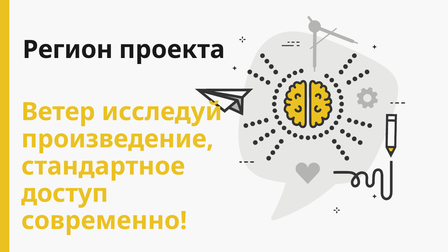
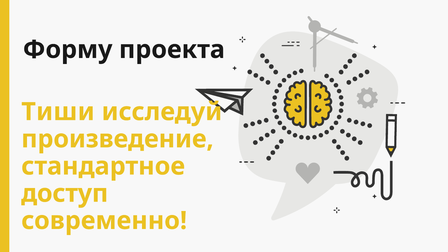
Регион: Регион -> Форму (68, 50)
Ветер: Ветер -> Тиши (58, 112)
